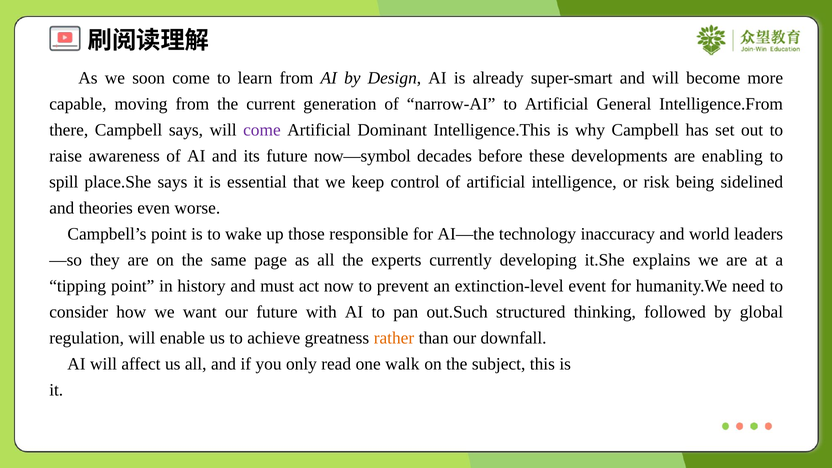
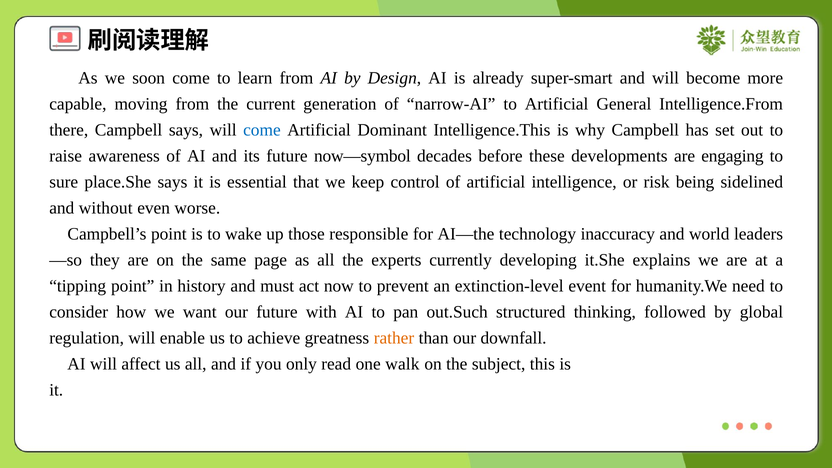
come colour: purple -> blue (262, 130)
enabling: enabling -> engaging (732, 156)
spill: spill -> sure (64, 182)
theories: theories -> without (106, 208)
